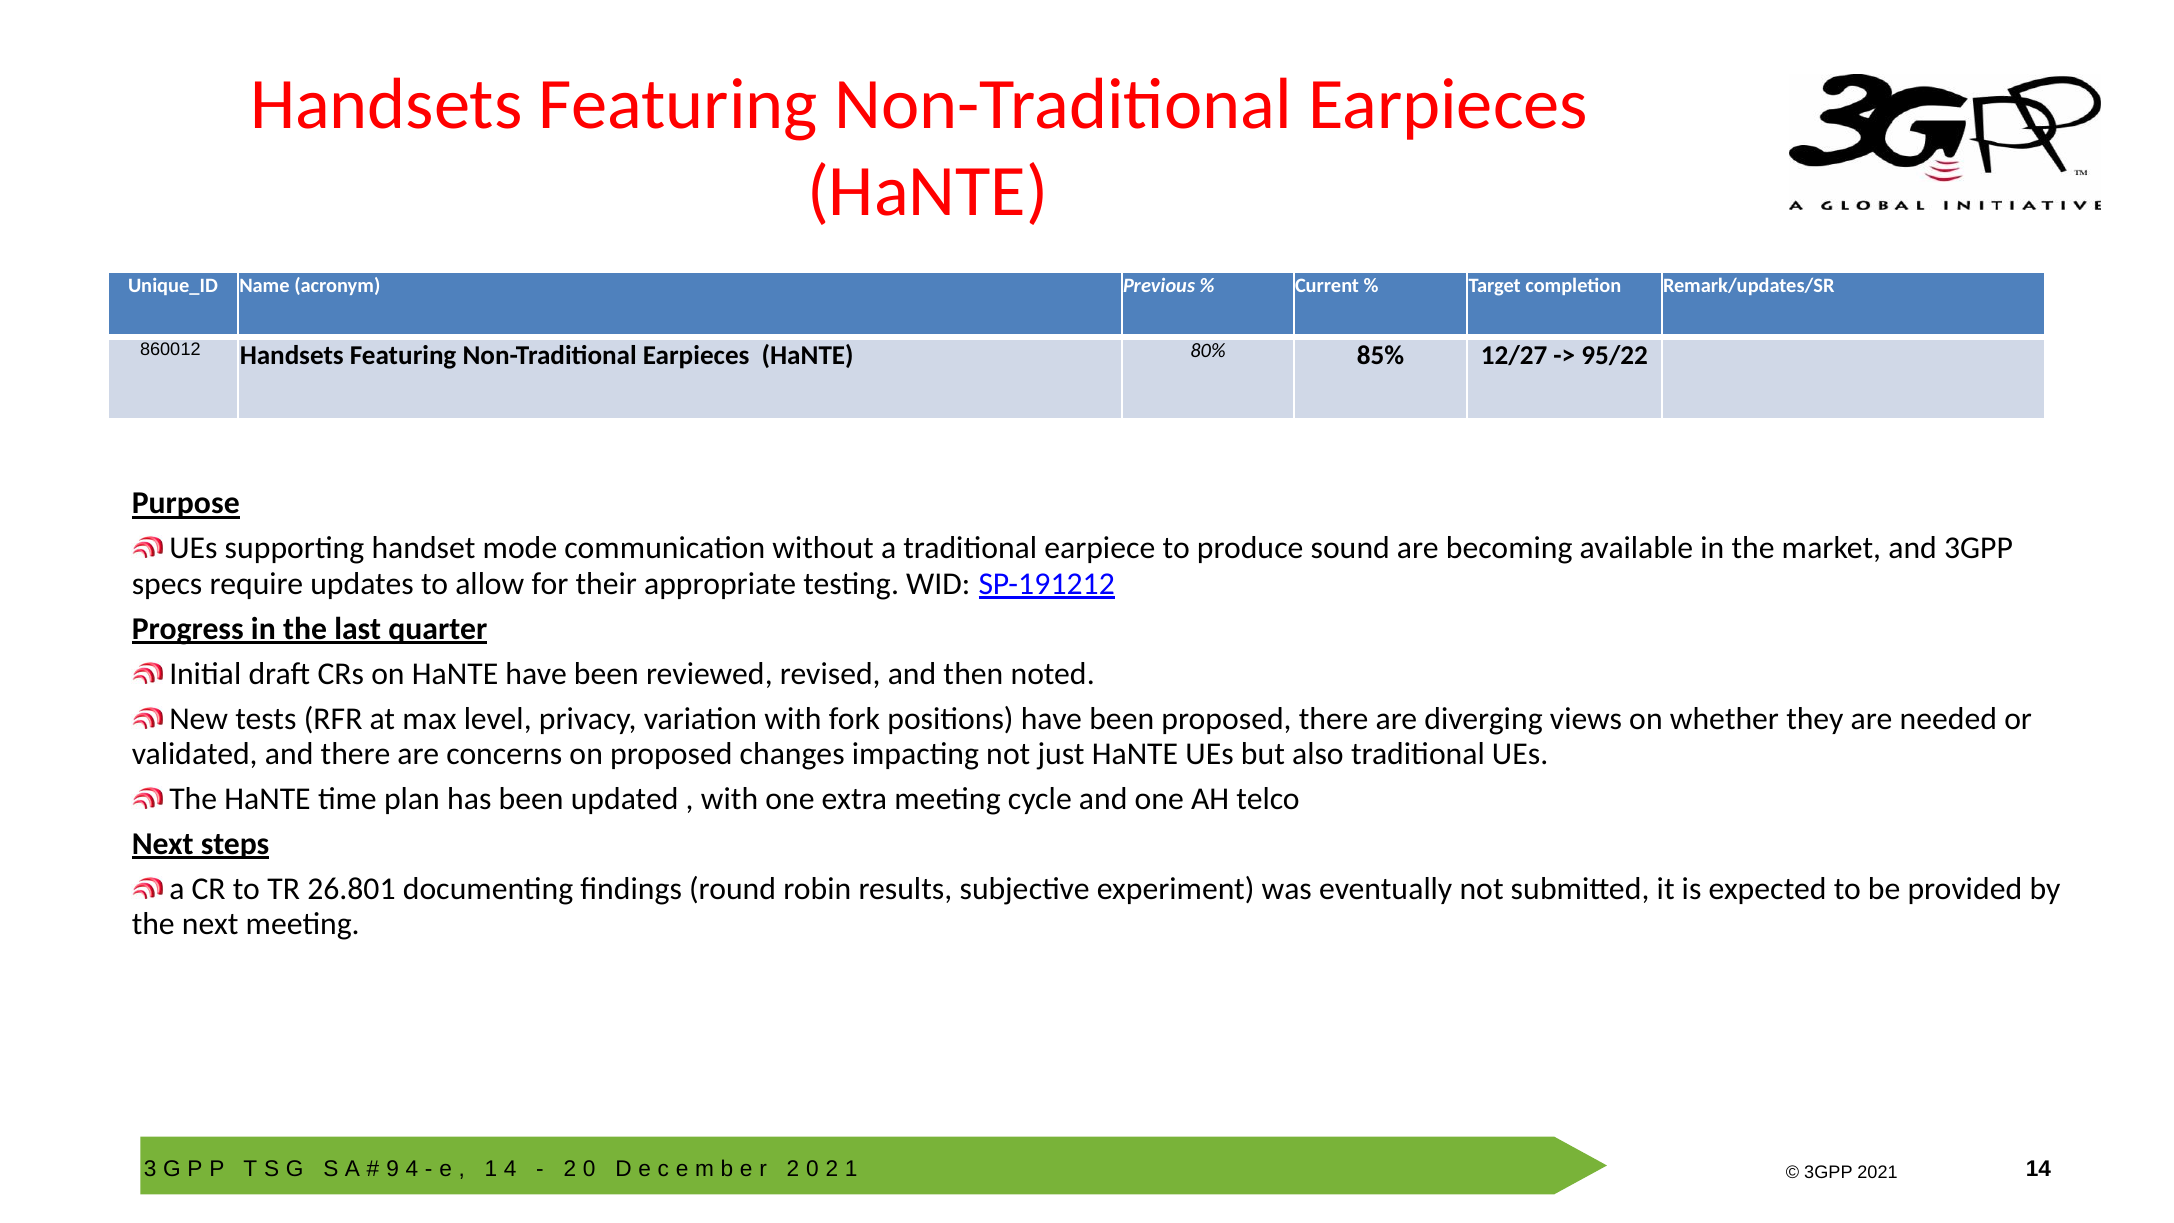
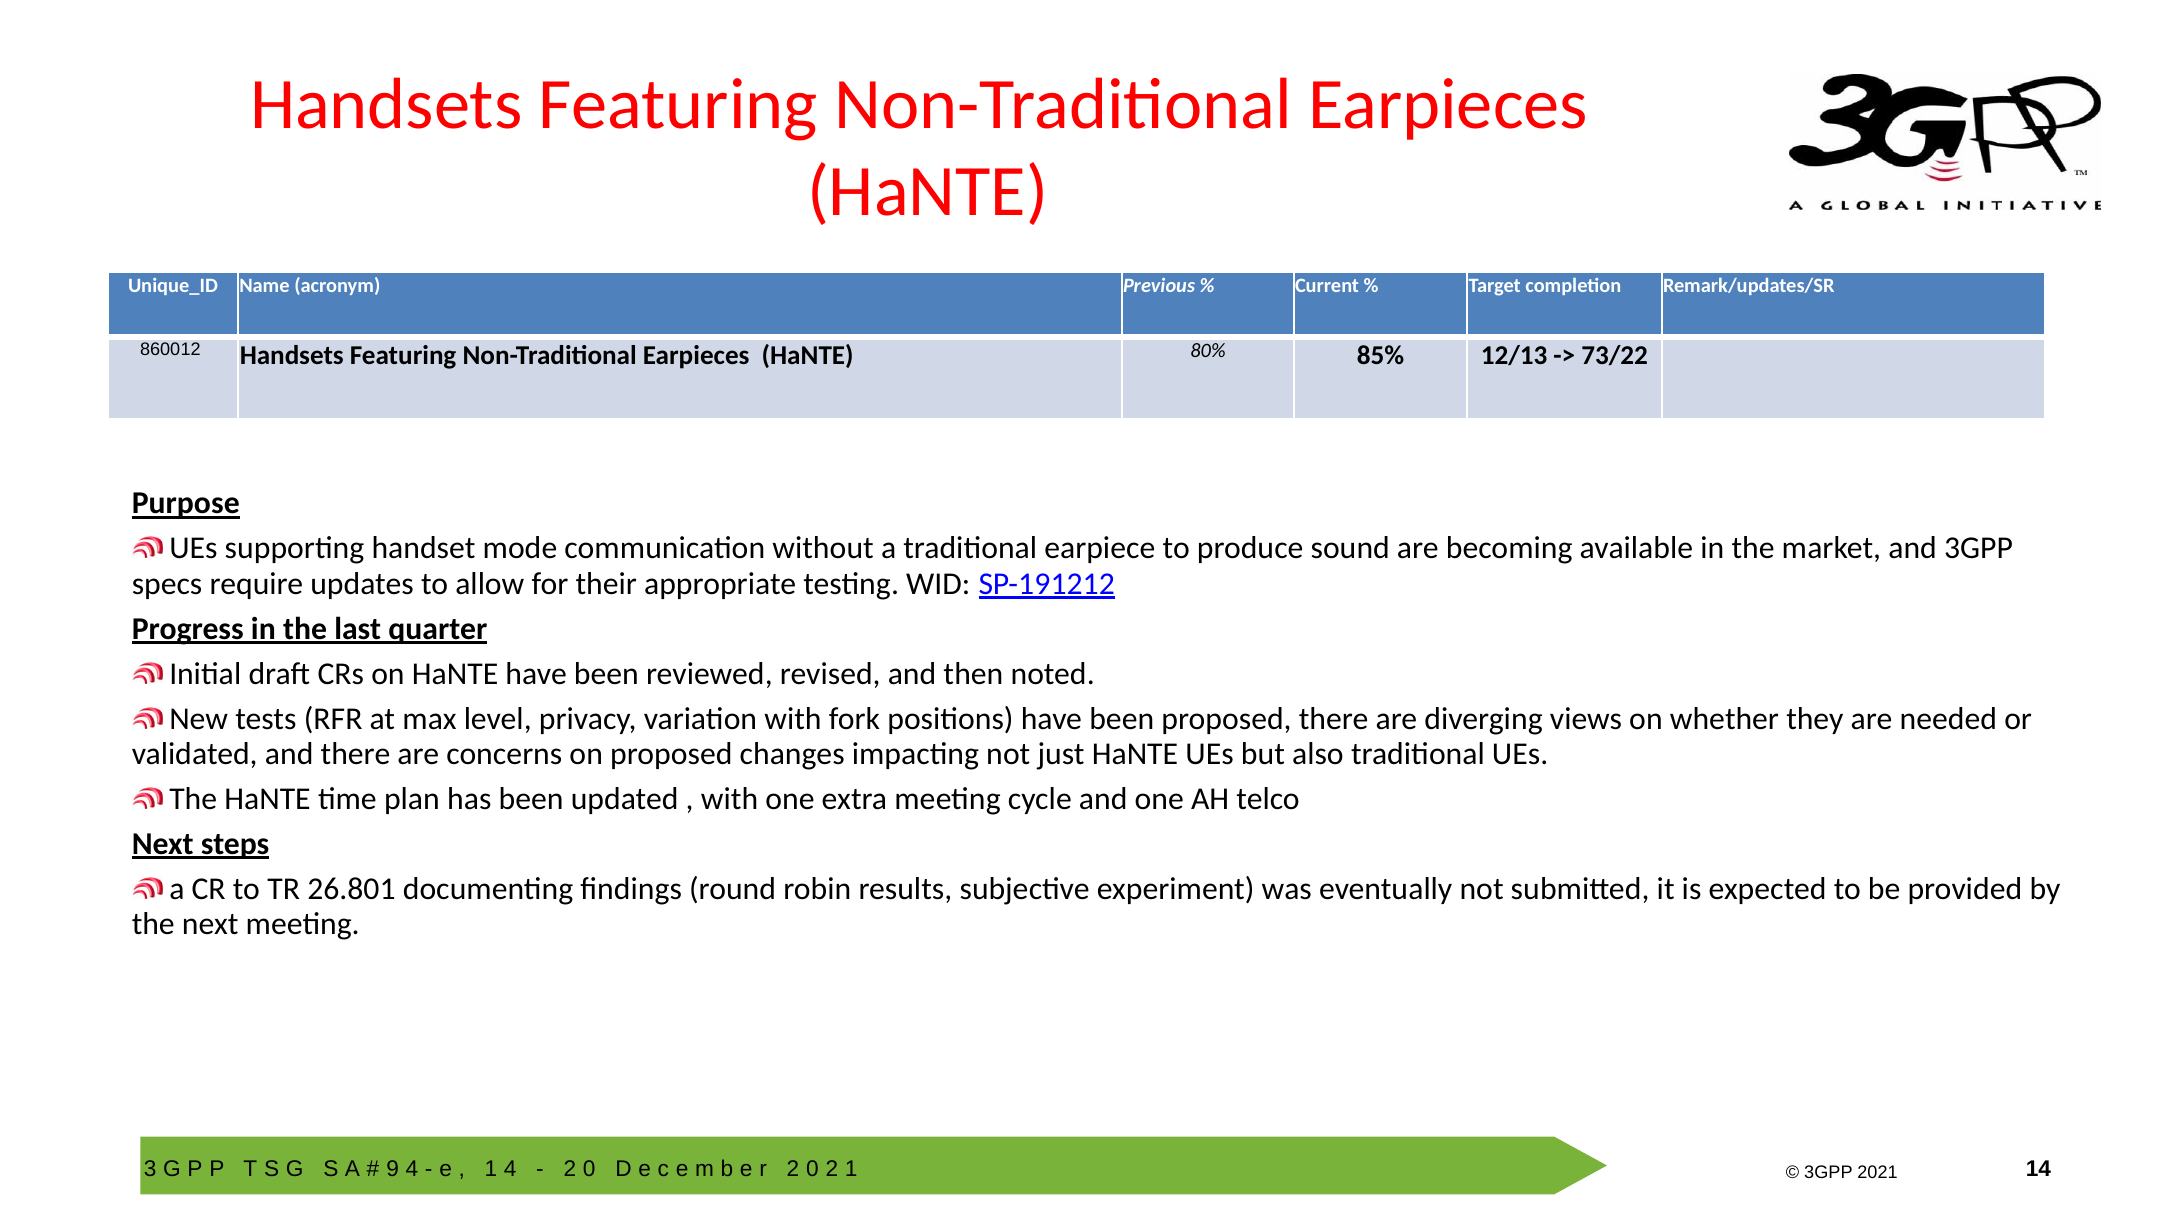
12/27: 12/27 -> 12/13 (1514, 355)
95/22: 95/22 -> 73/22 (1615, 355)
